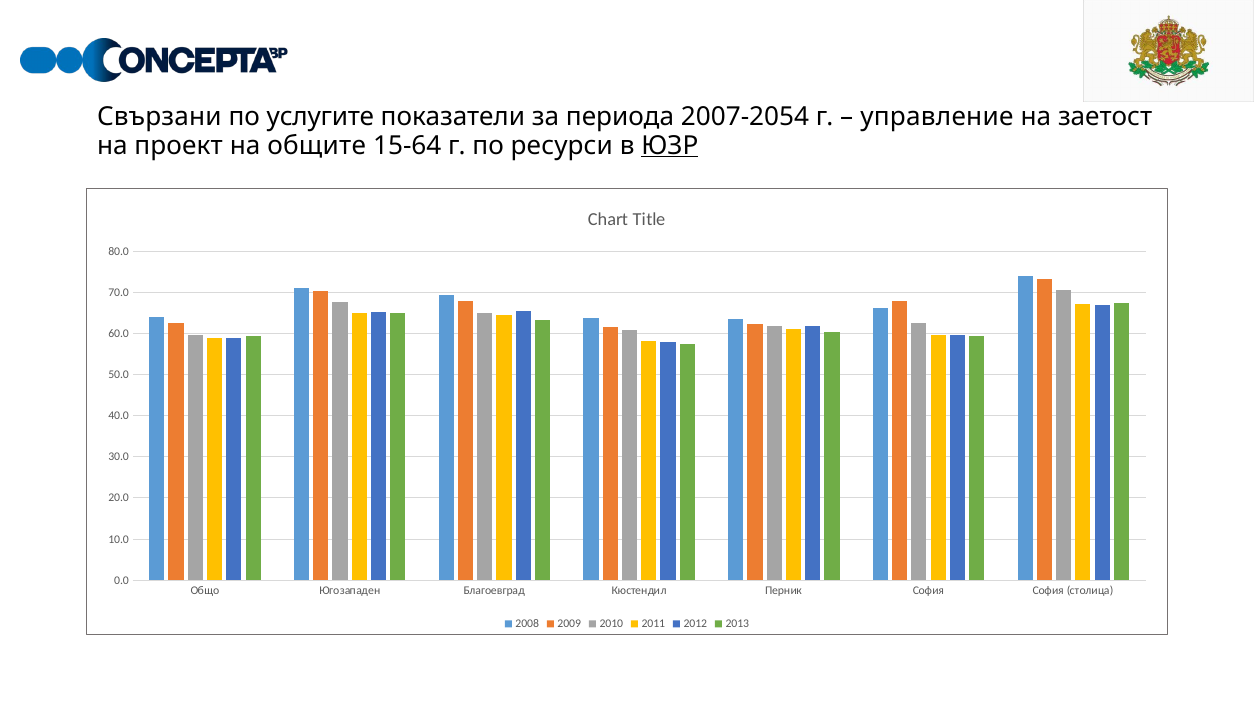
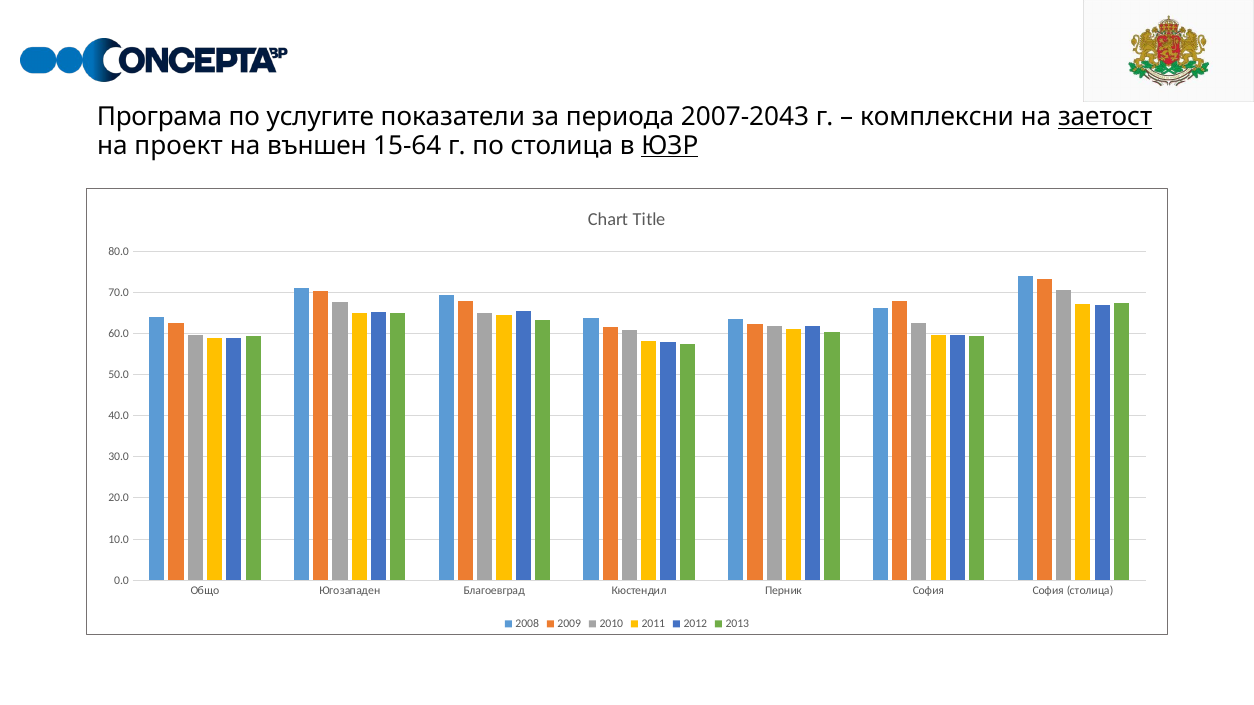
Свързани: Свързани -> Програма (159, 117)
2007-2054: 2007-2054 -> 2007-2043 (745, 117)
управление: управление -> комплексни (937, 117)
заетост underline: none -> present (1105, 117)
общите: общите -> външен (317, 145)
по ресурси: ресурси -> столица (562, 145)
